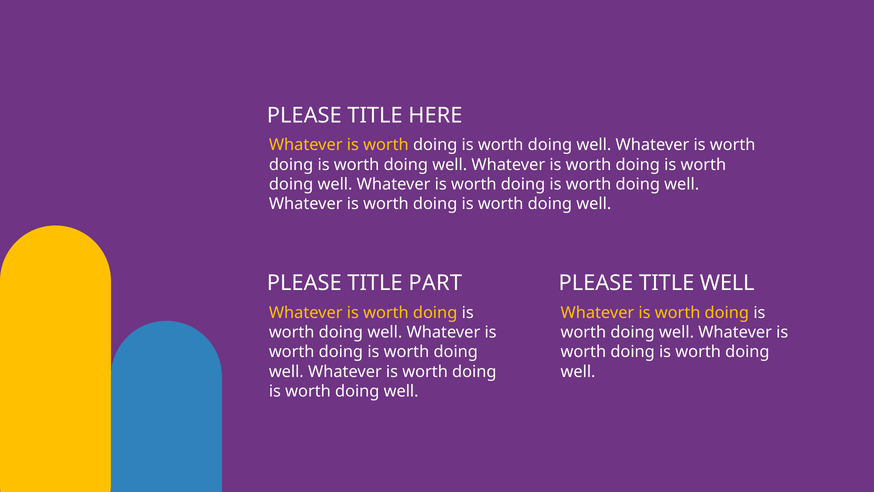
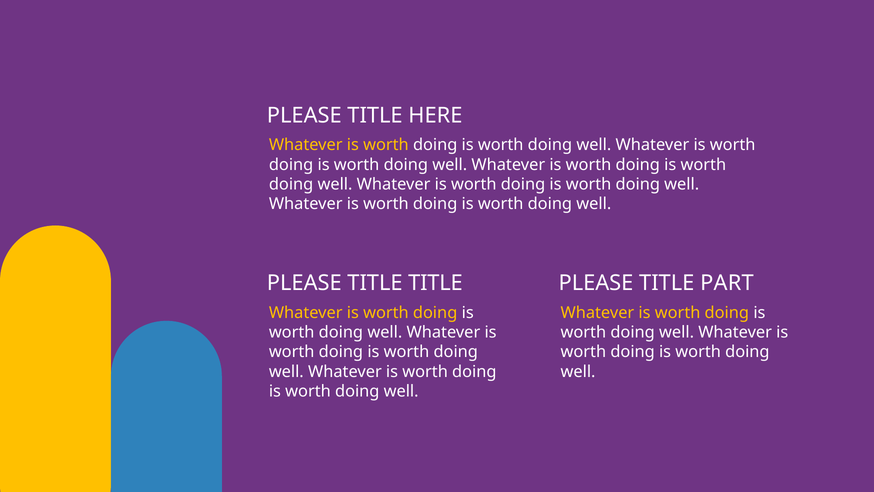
TITLE PART: PART -> TITLE (435, 283)
TITLE WELL: WELL -> PART (727, 283)
